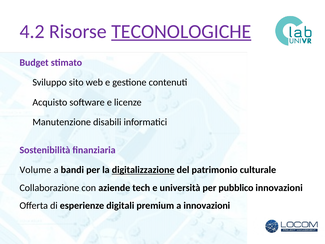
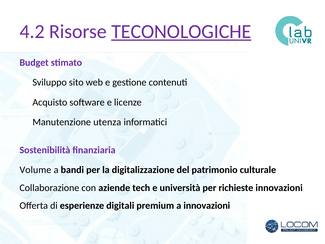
disabili: disabili -> utenza (107, 122)
digitalizzazione underline: present -> none (143, 170)
pubblico: pubblico -> richieste (236, 188)
